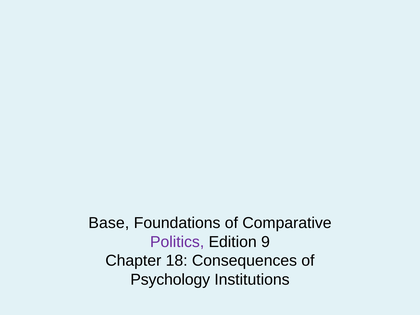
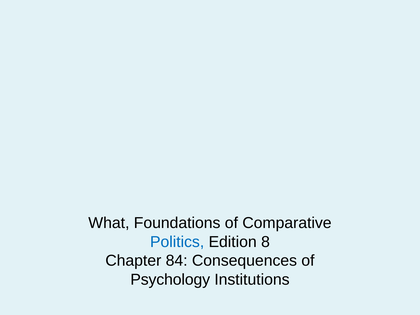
Base: Base -> What (109, 223)
Politics colour: purple -> blue (177, 242)
9: 9 -> 8 (265, 242)
18: 18 -> 84 (177, 261)
